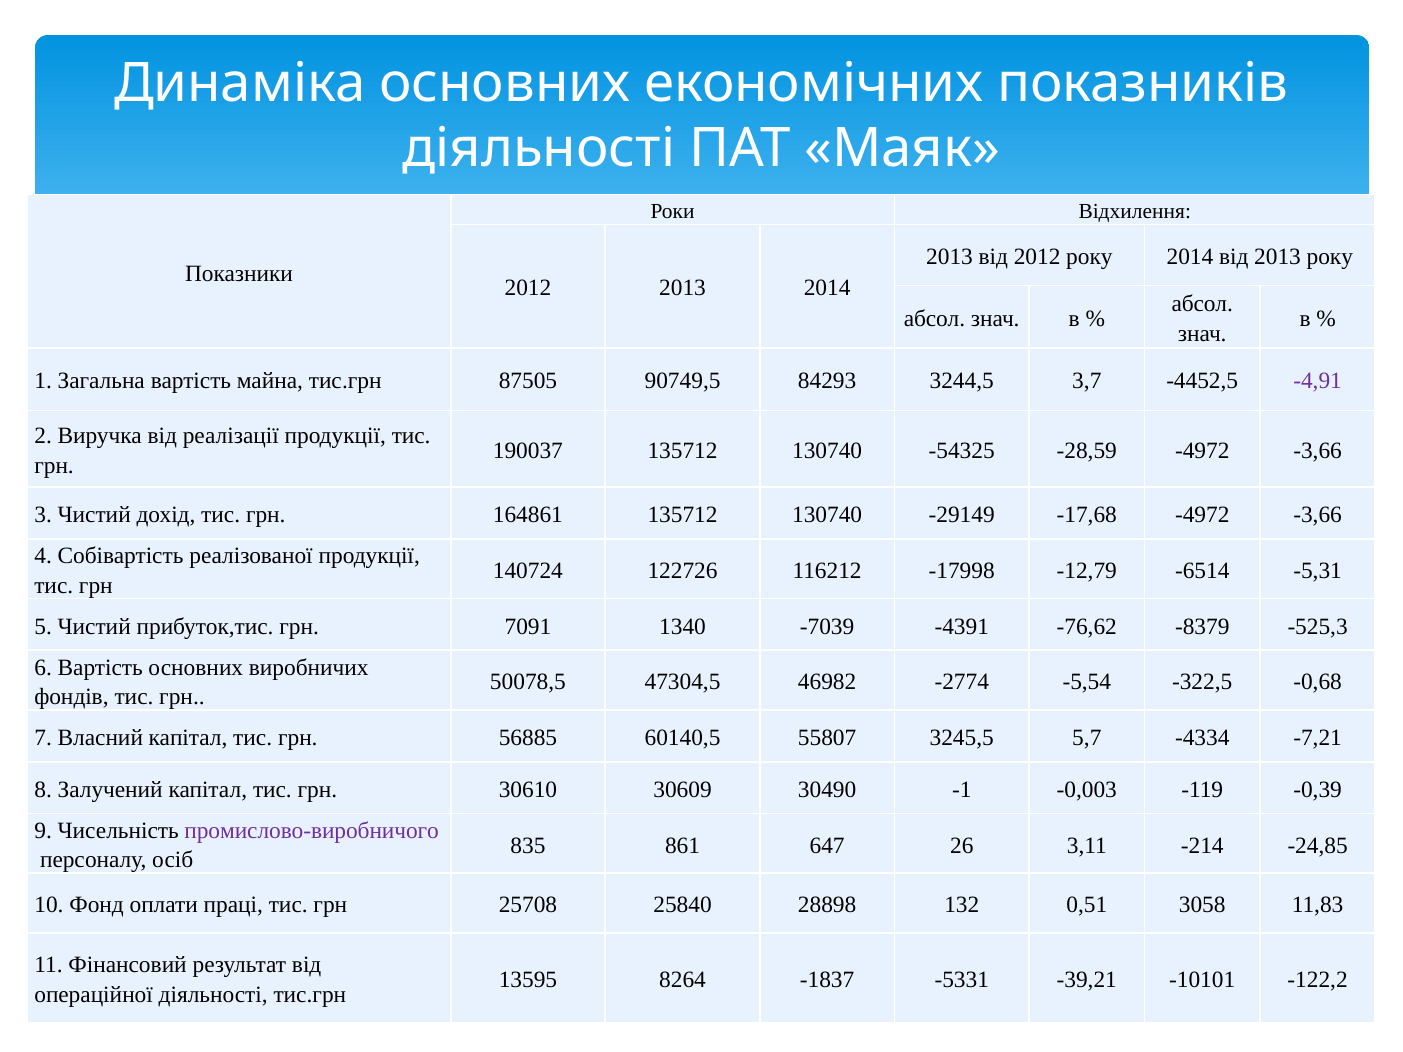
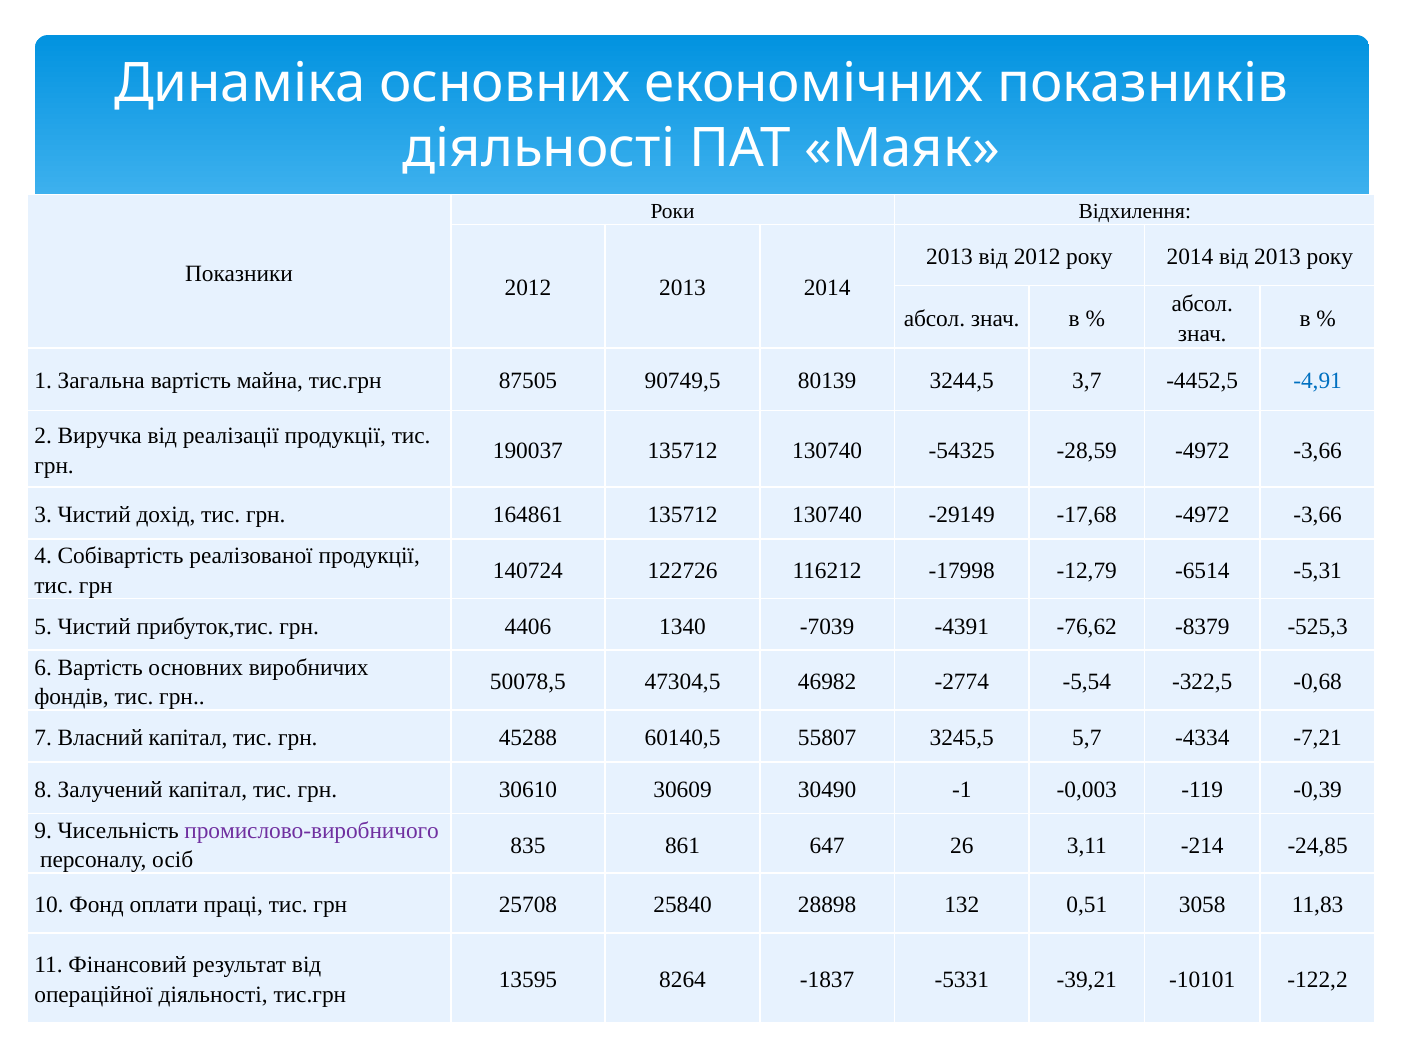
84293: 84293 -> 80139 (827, 381)
-4,91 colour: purple -> blue (1318, 381)
7091: 7091 -> 4406 (528, 627)
56885: 56885 -> 45288 (528, 738)
